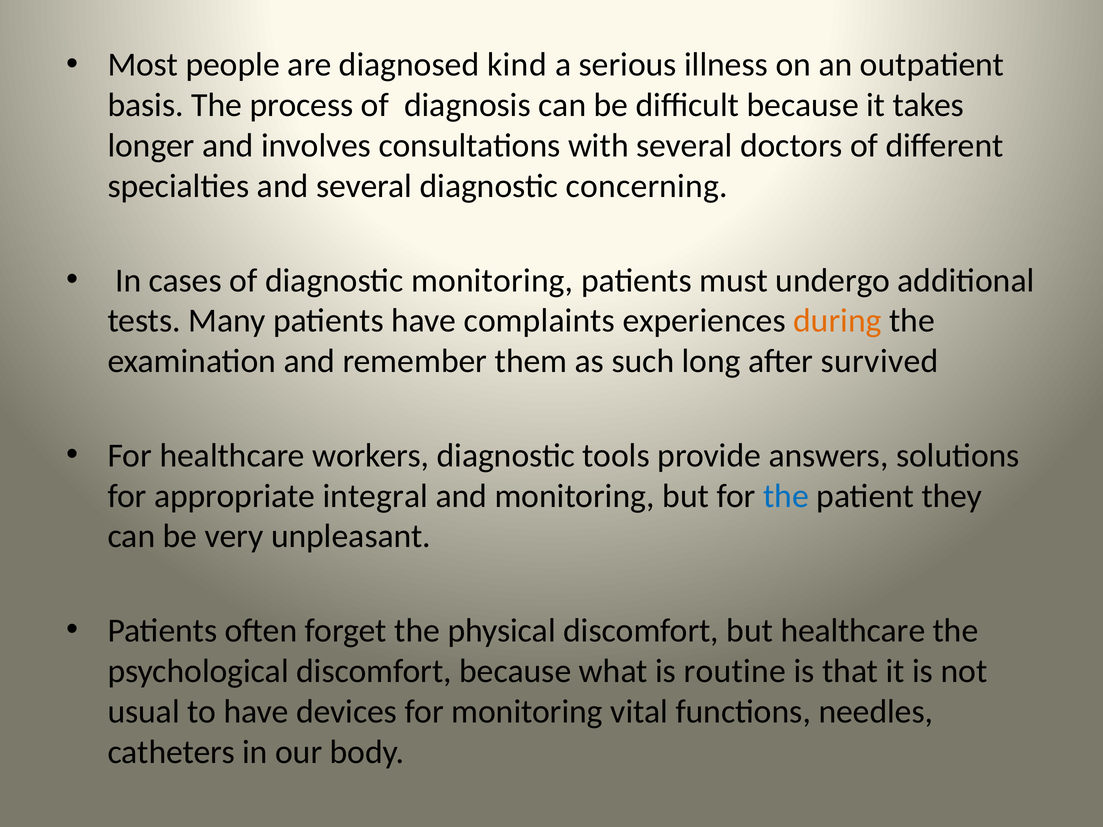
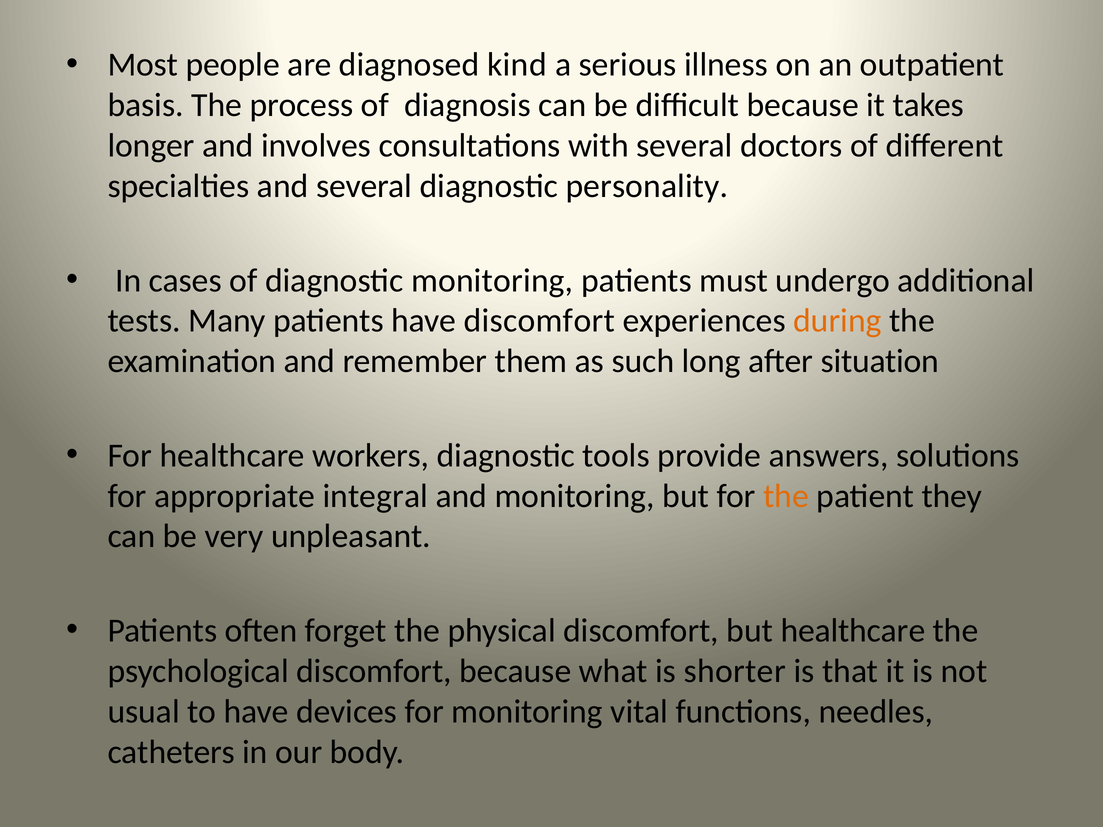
concerning: concerning -> personality (647, 186)
have complaints: complaints -> discomfort (539, 321)
survived: survived -> situation (880, 361)
the colour: blue -> orange (786, 496)
routine: routine -> shorter (735, 671)
